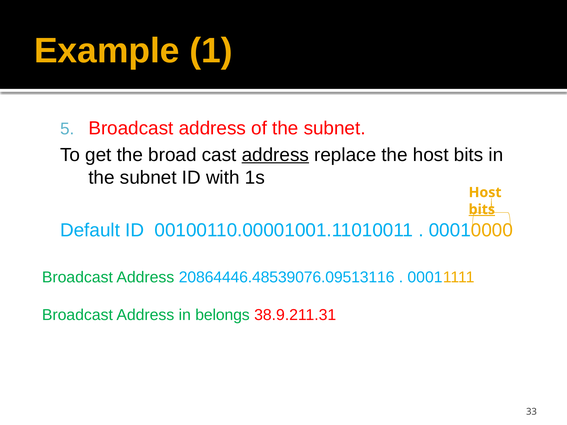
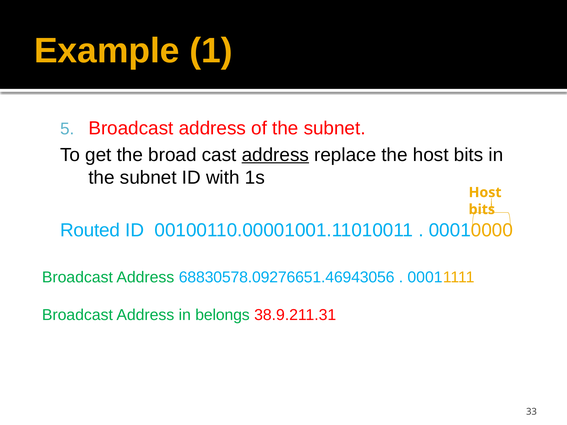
bits underline: present -> none (482, 210)
Default: Default -> Routed (90, 230)
20864446.48539076.09513116: 20864446.48539076.09513116 -> 68830578.09276651.46943056 (287, 277)
